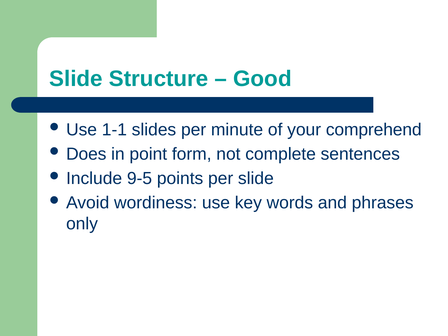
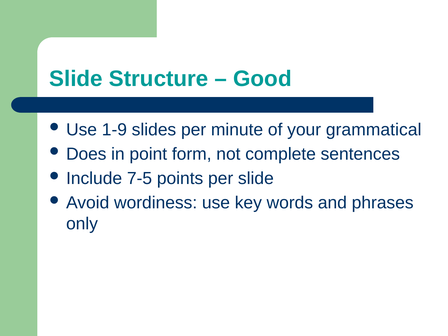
1-1: 1-1 -> 1-9 (114, 130)
comprehend: comprehend -> grammatical (374, 130)
9-5: 9-5 -> 7-5 (140, 178)
